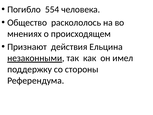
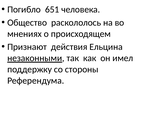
554: 554 -> 651 (52, 9)
